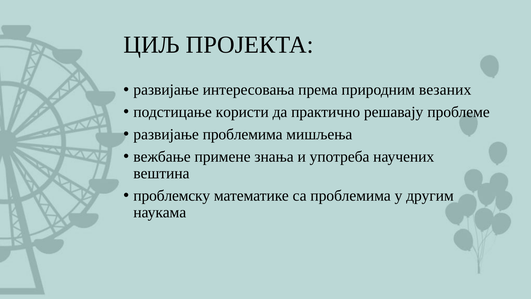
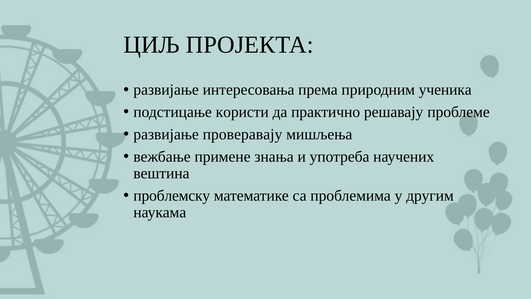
везаних: везаних -> ученика (445, 90)
развијање проблемима: проблемима -> проверавају (243, 134)
